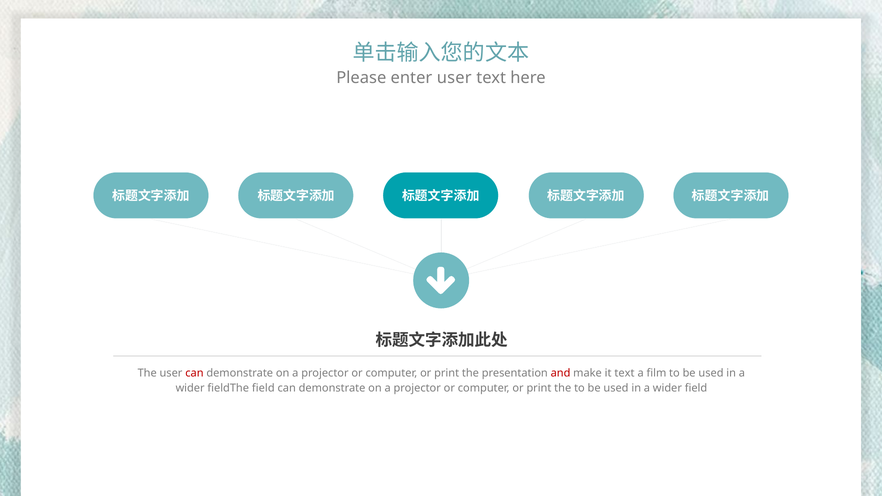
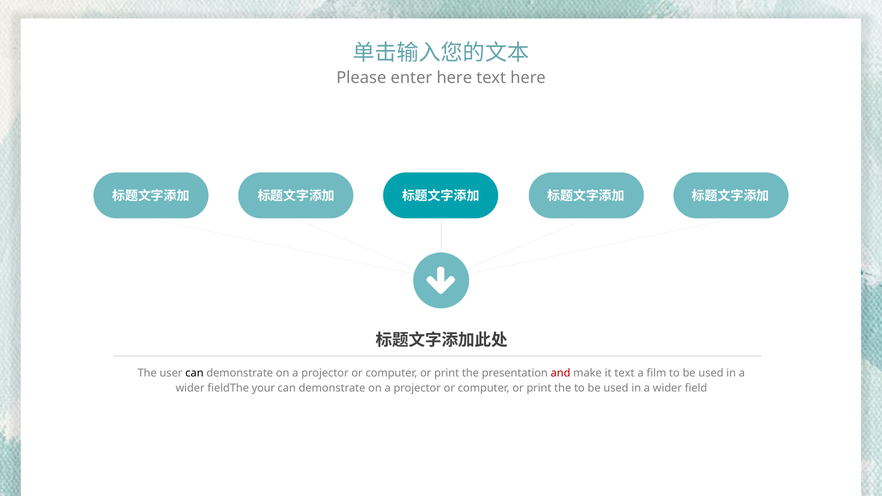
enter user: user -> here (454, 78)
can colour: red -> black (194, 373)
fieldThe field: field -> your (263, 388)
